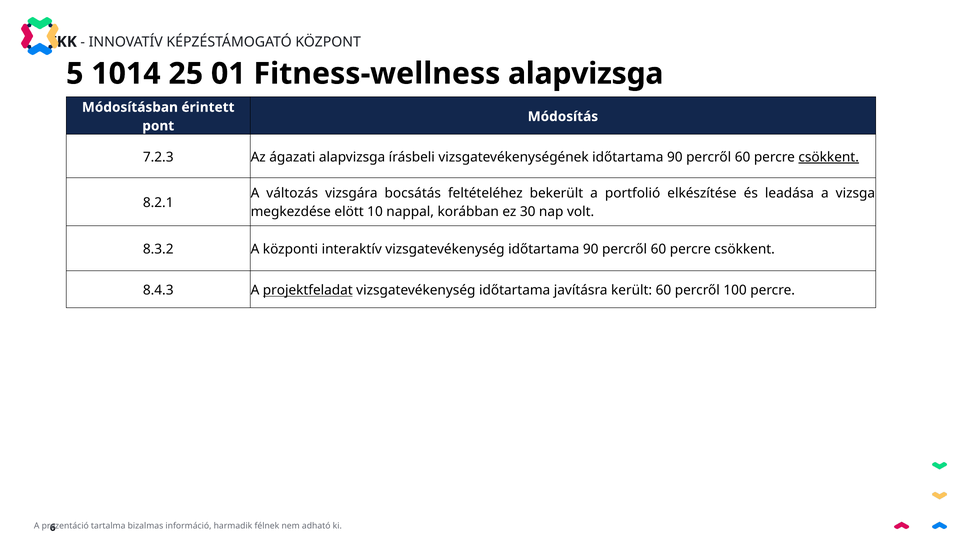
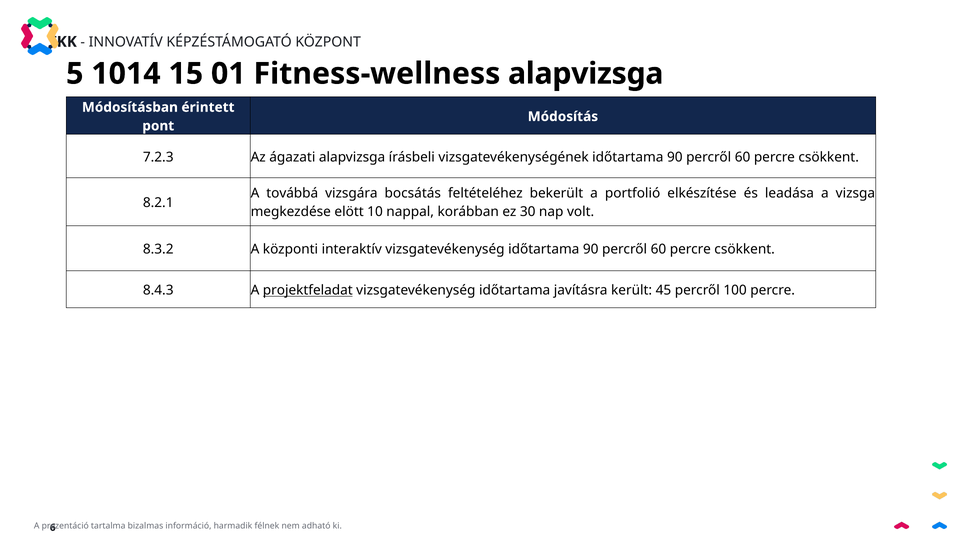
25: 25 -> 15 (186, 74)
csökkent underline: present -> none (829, 157)
változás: változás -> továbbá (292, 193)
került 60: 60 -> 45 (663, 290)
